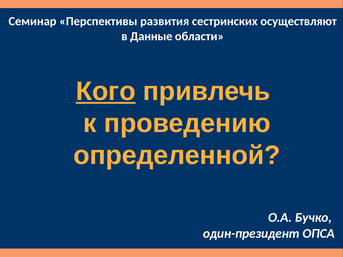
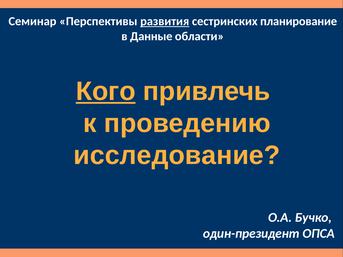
развития underline: none -> present (165, 21)
осуществляют: осуществляют -> планирование (299, 21)
определенной: определенной -> исследование (177, 156)
